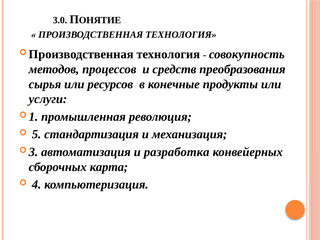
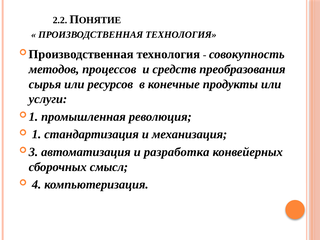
3.0: 3.0 -> 2.2 (60, 20)
5: 5 -> 1 (37, 134)
карта: карта -> смысл (109, 167)
